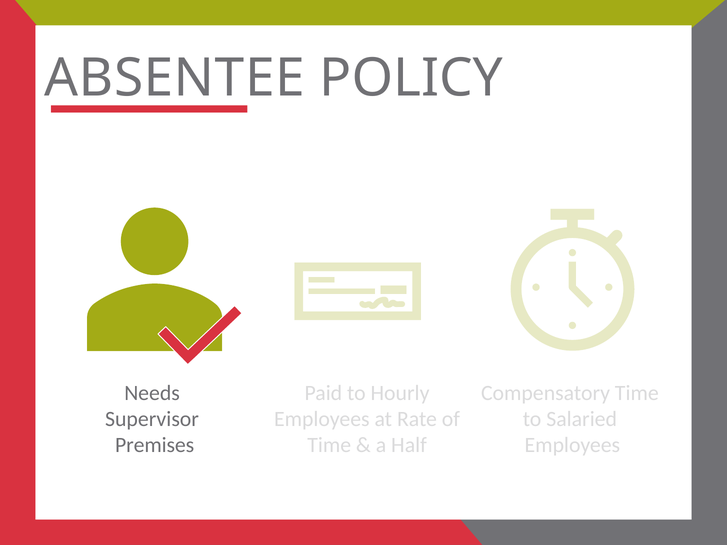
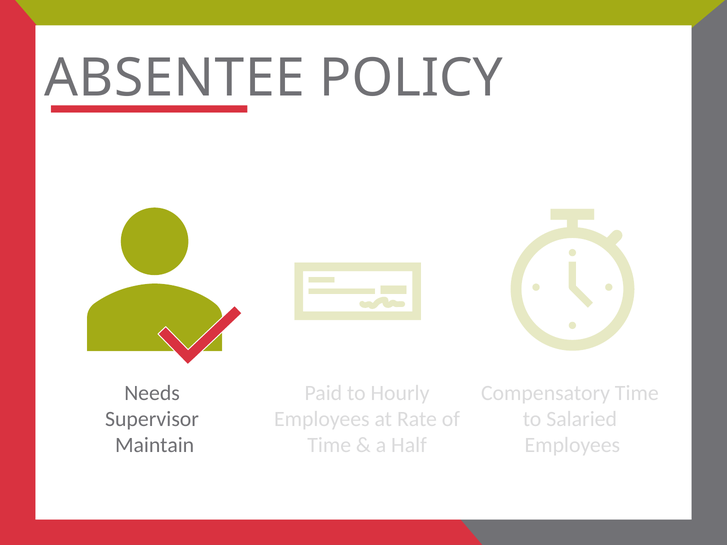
Premises: Premises -> Maintain (155, 445)
